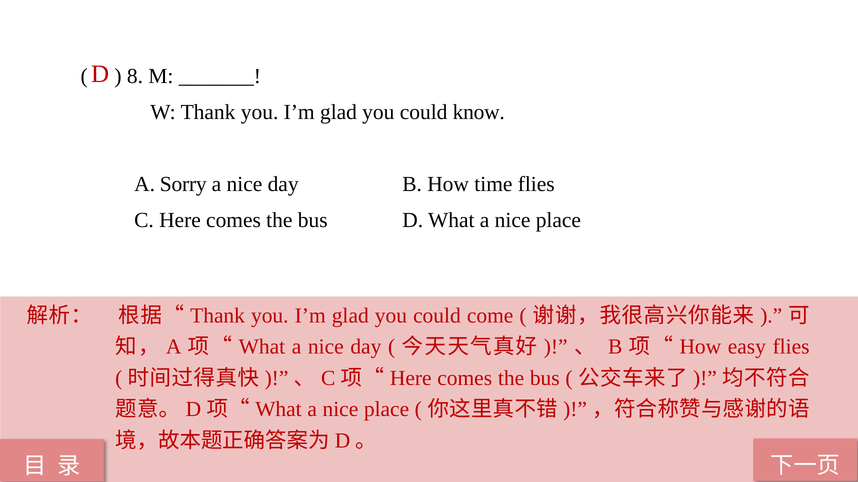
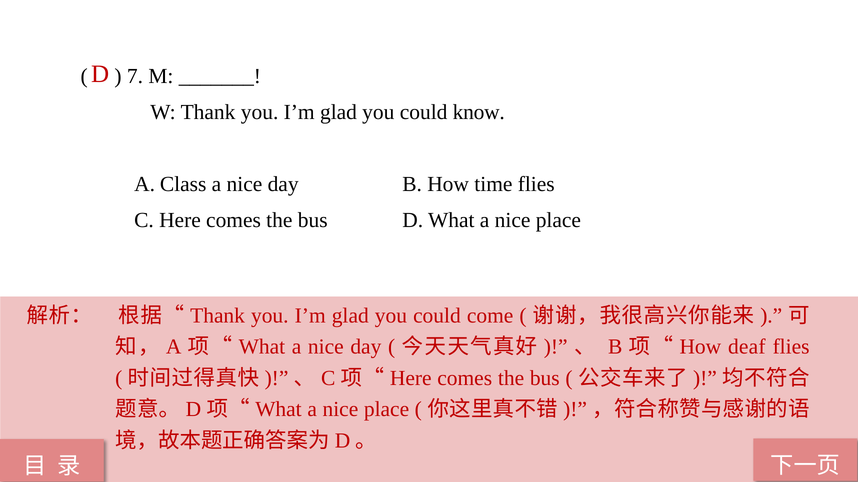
8: 8 -> 7 (135, 76)
Sorry: Sorry -> Class (183, 184)
easy: easy -> deaf (747, 347)
